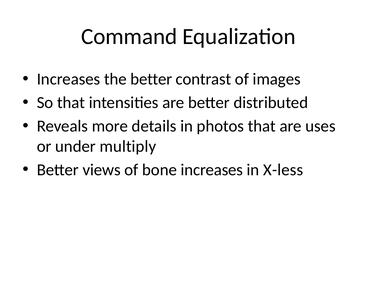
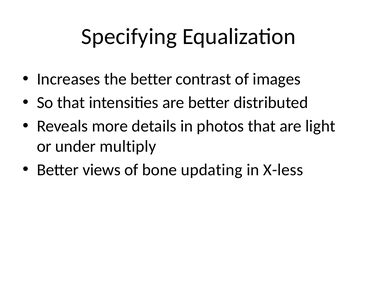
Command: Command -> Specifying (129, 36)
uses: uses -> light (320, 126)
bone increases: increases -> updating (212, 170)
